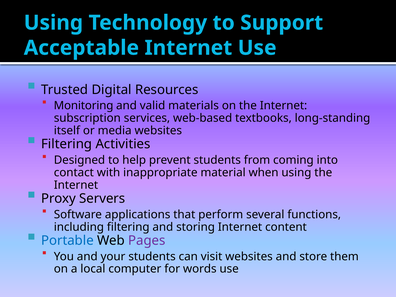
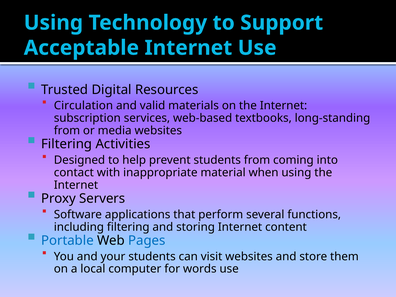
Monitoring: Monitoring -> Circulation (83, 106)
itself: itself -> from (67, 131)
Pages colour: purple -> blue (147, 241)
